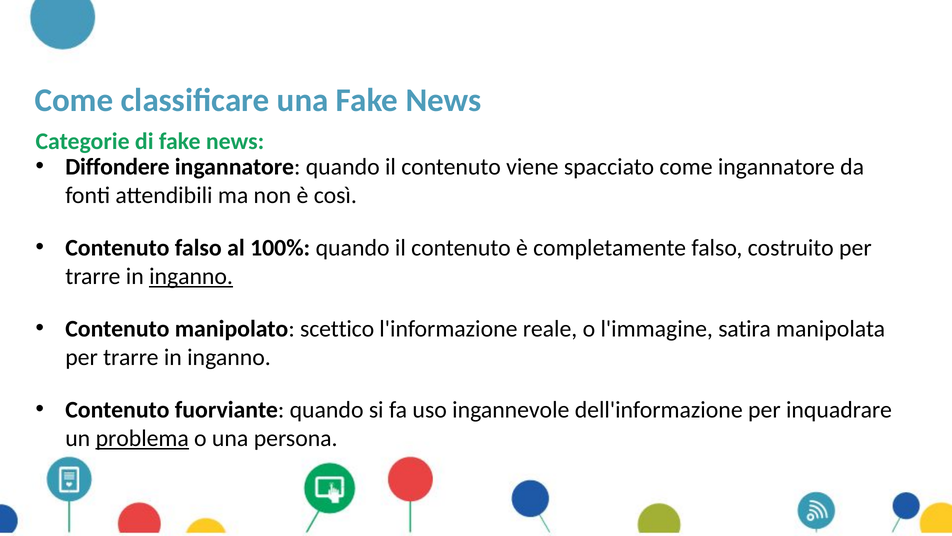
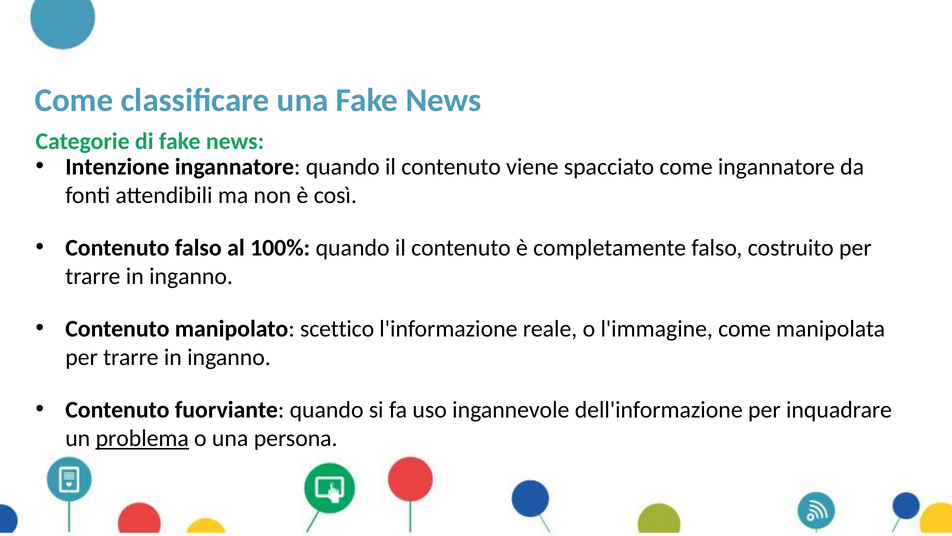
Diffondere: Diffondere -> Intenzione (117, 167)
inganno underline: present -> none (191, 276)
l'immagine satira: satira -> come (745, 329)
